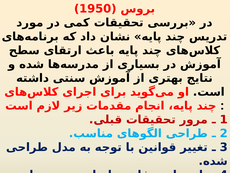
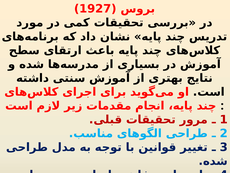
1950: 1950 -> 1927 (95, 9)
